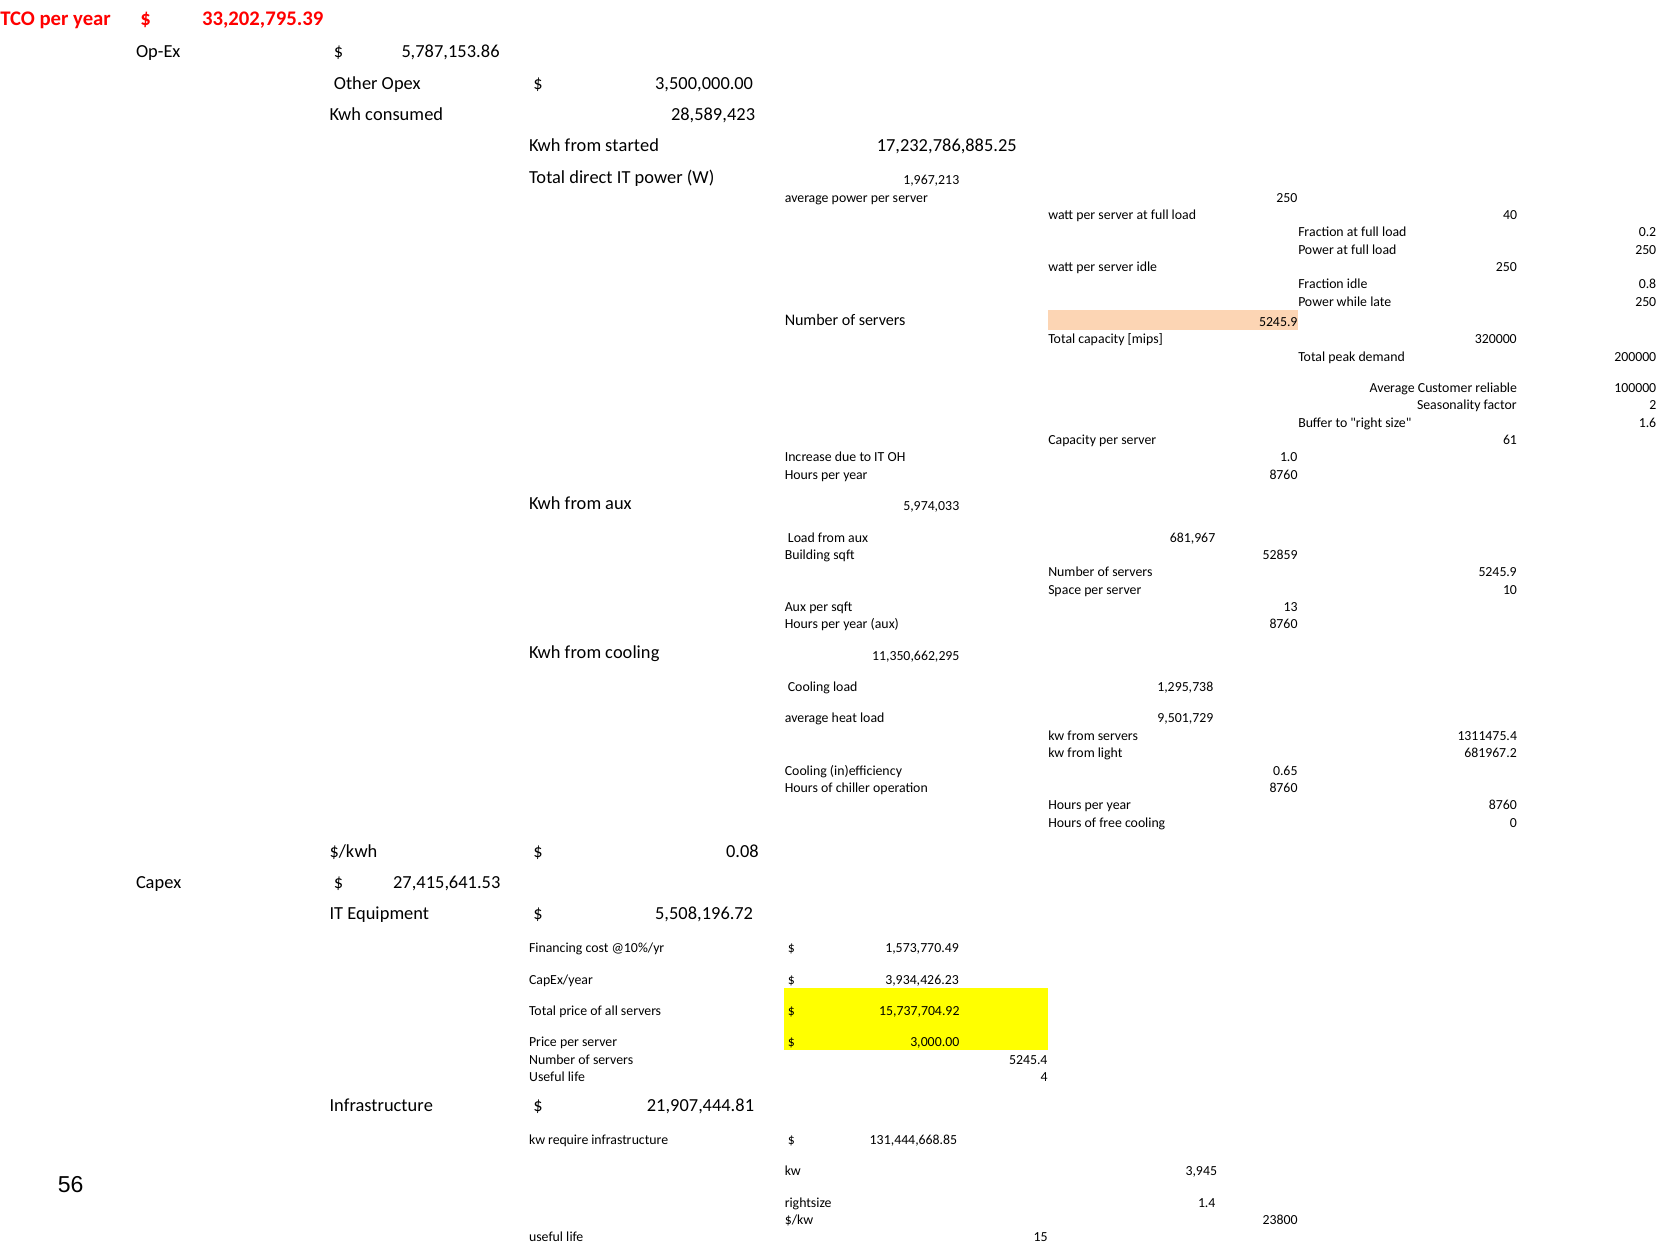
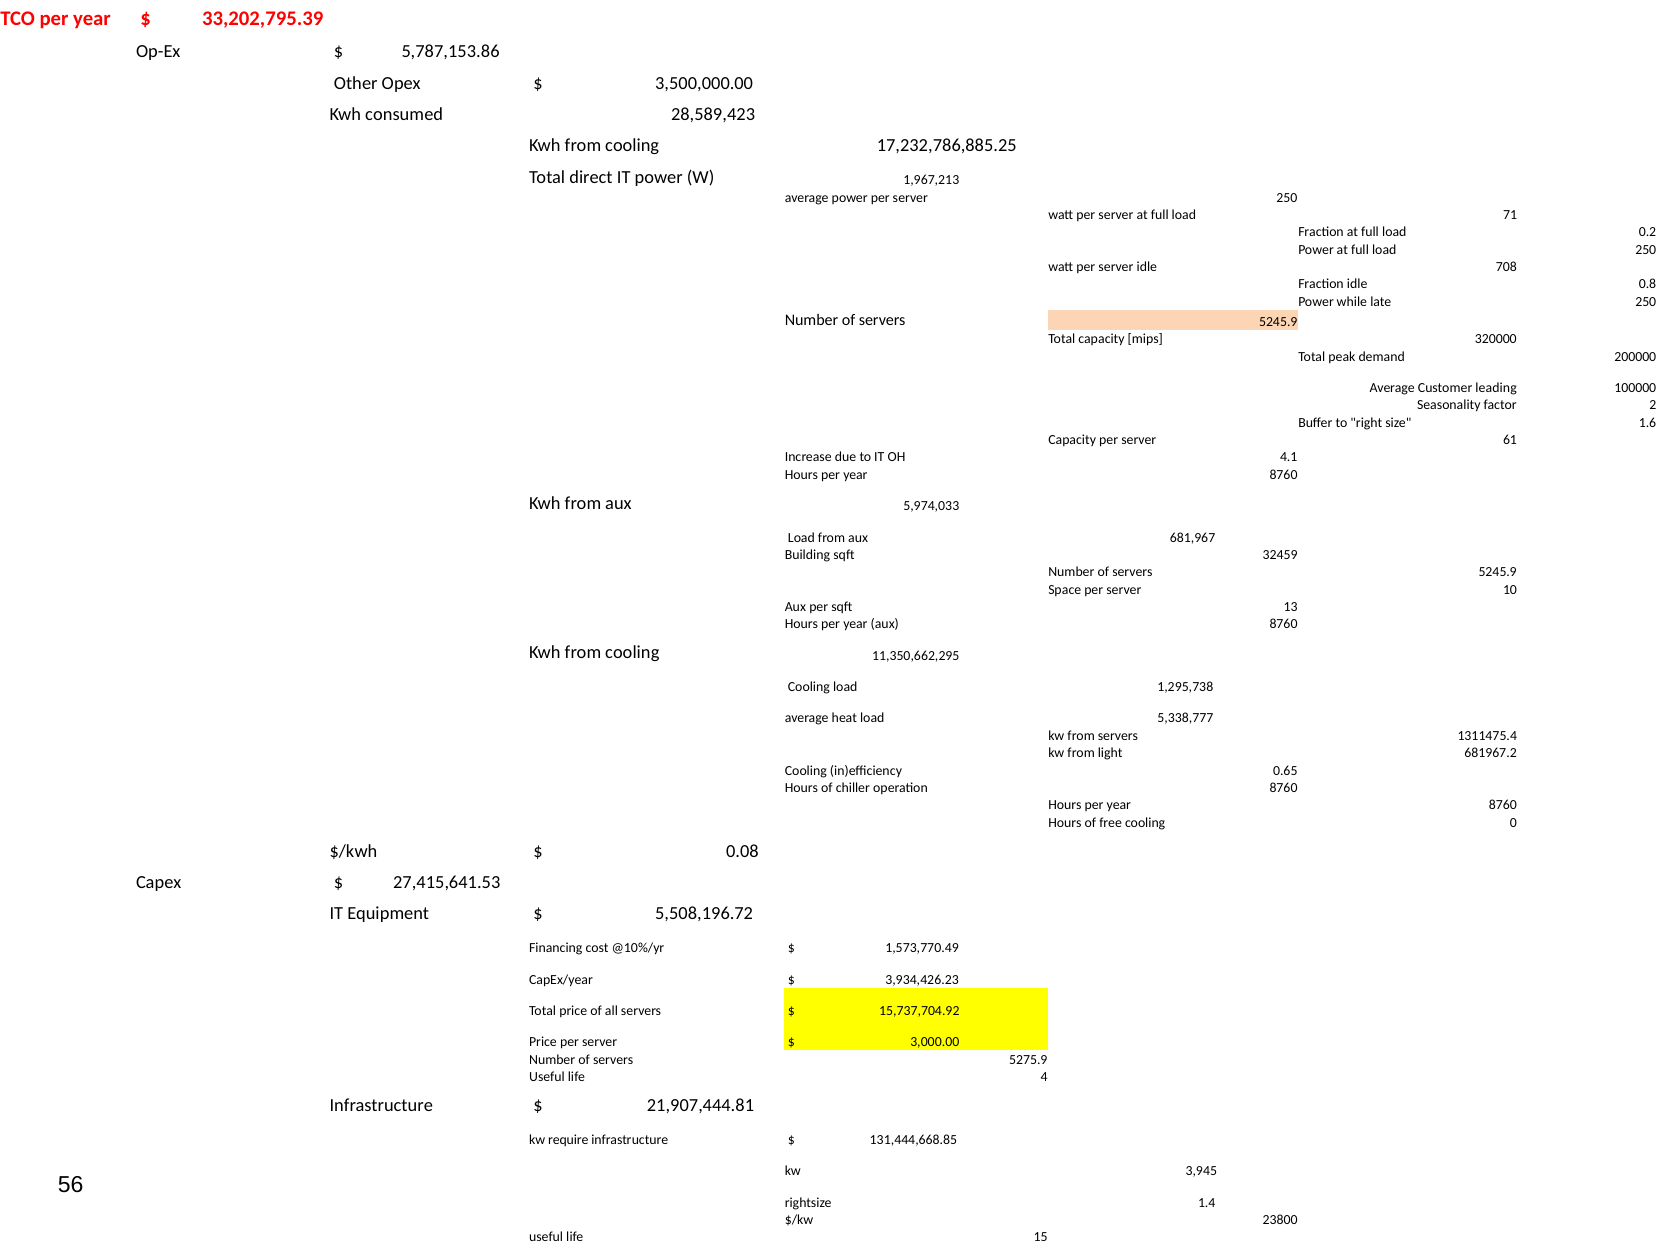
started: started -> cooling (632, 146)
40: 40 -> 71 (1510, 215)
idle 250: 250 -> 708 (1506, 267)
reliable: reliable -> leading (1496, 388)
1.0: 1.0 -> 4.1 (1289, 457)
52859: 52859 -> 32459 (1280, 555)
9,501,729: 9,501,729 -> 5,338,777 (1185, 718)
5245.4: 5245.4 -> 5275.9 (1028, 1059)
